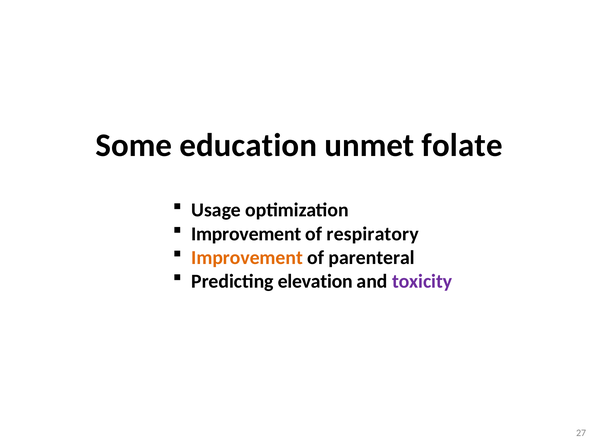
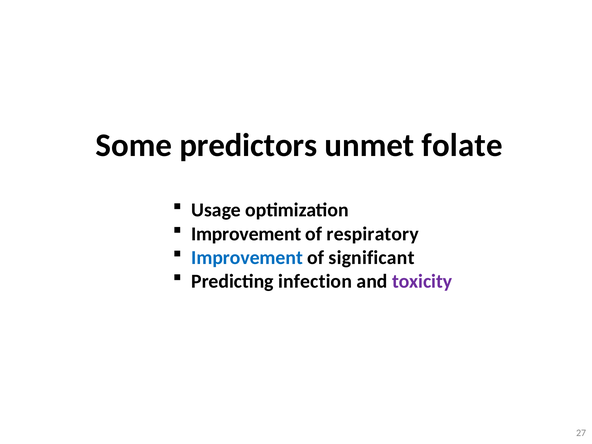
education: education -> predictors (248, 145)
Improvement colour: orange -> blue (247, 258)
parenteral: parenteral -> significant (372, 258)
elevation: elevation -> infection (315, 281)
